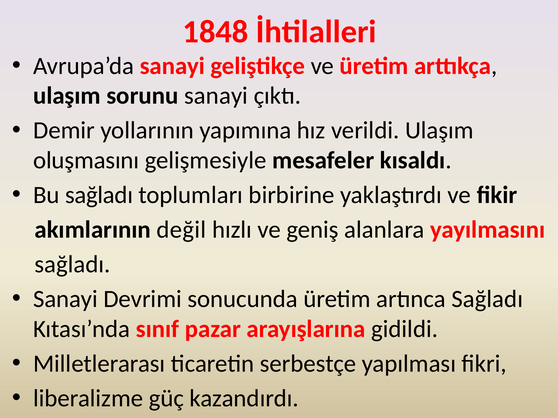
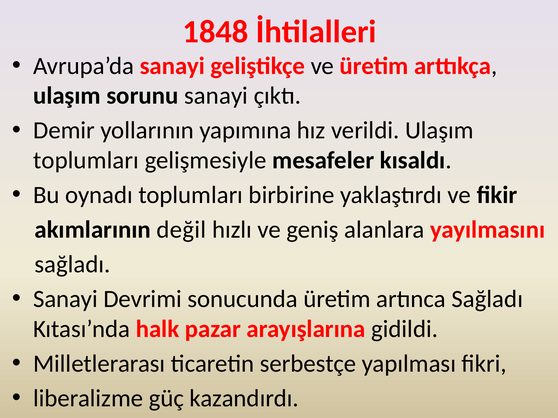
oluşmasını: oluşmasını -> toplumları (86, 160)
Bu sağladı: sağladı -> oynadı (99, 195)
sınıf: sınıf -> halk (158, 329)
